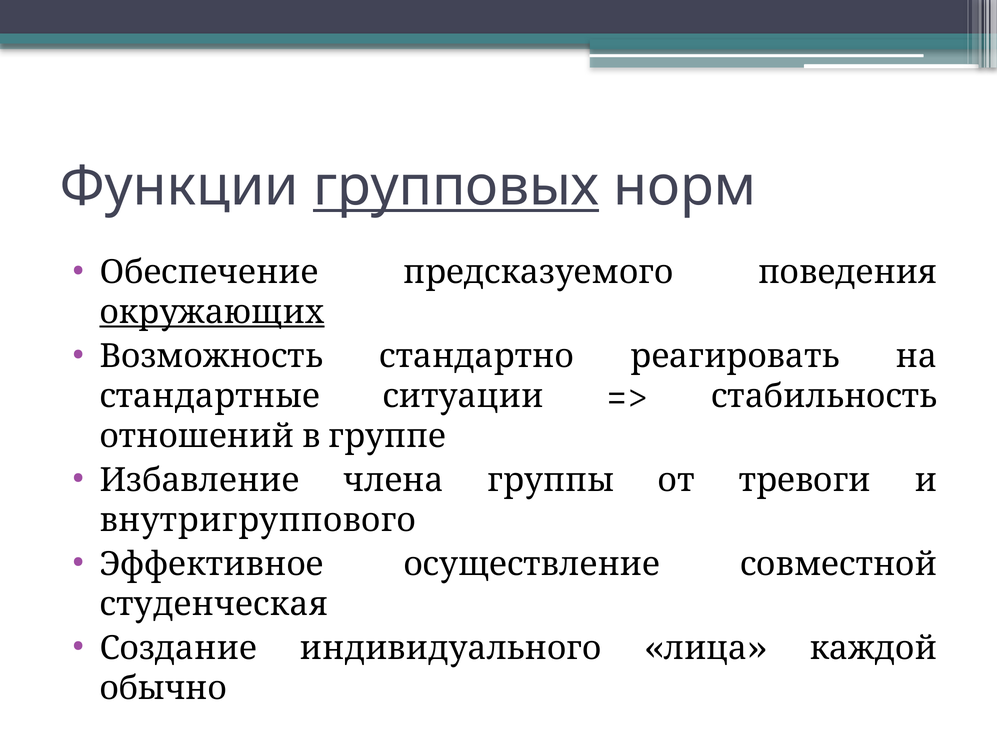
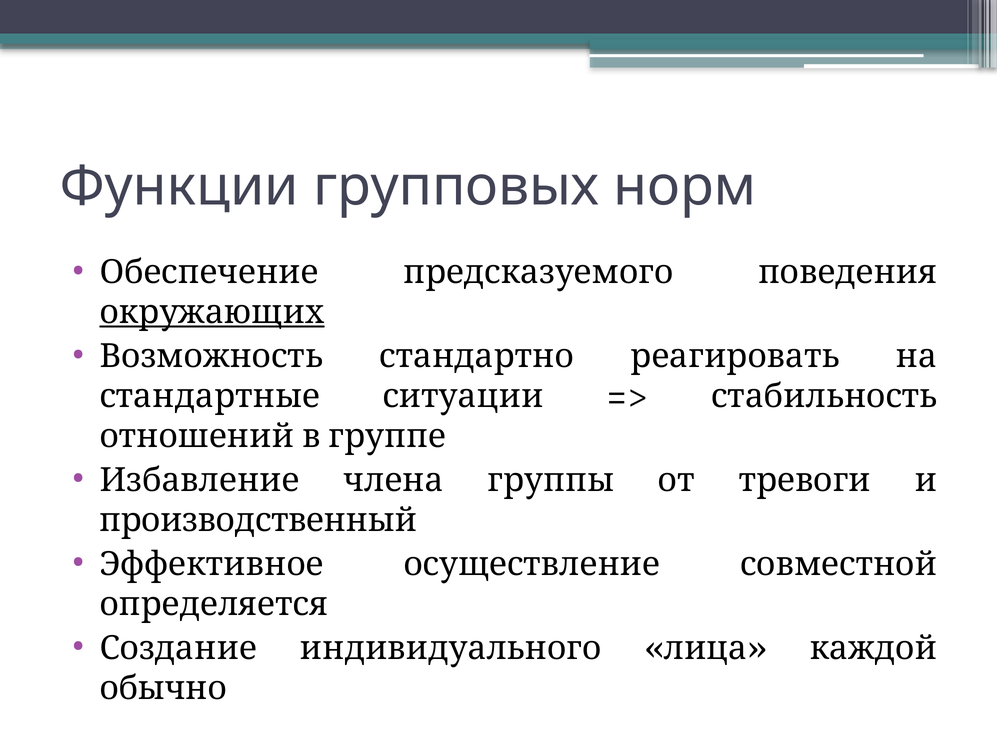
групповых underline: present -> none (456, 187)
внутригруппового: внутригруппового -> производственный (258, 520)
студенческая: студенческая -> определяется (214, 604)
